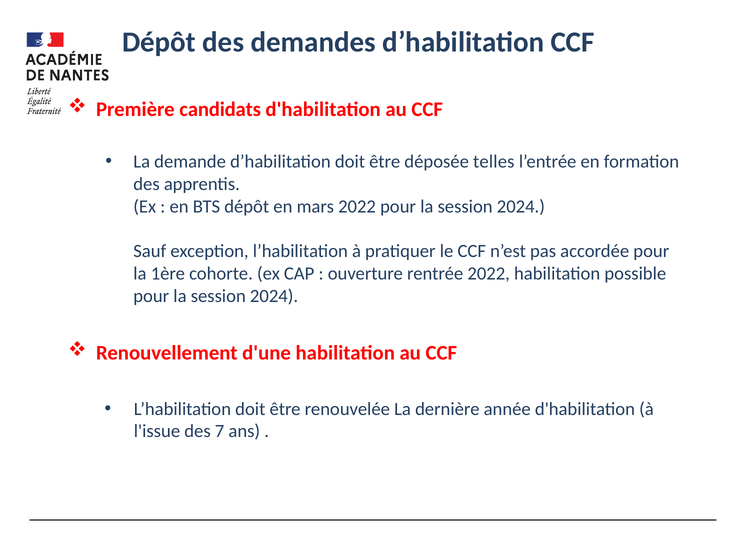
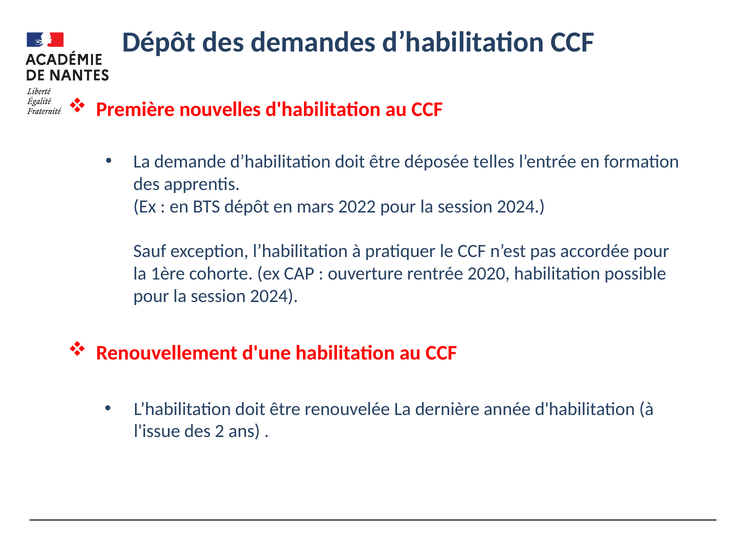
candidats: candidats -> nouvelles (220, 109)
rentrée 2022: 2022 -> 2020 (489, 274)
7: 7 -> 2 (220, 432)
